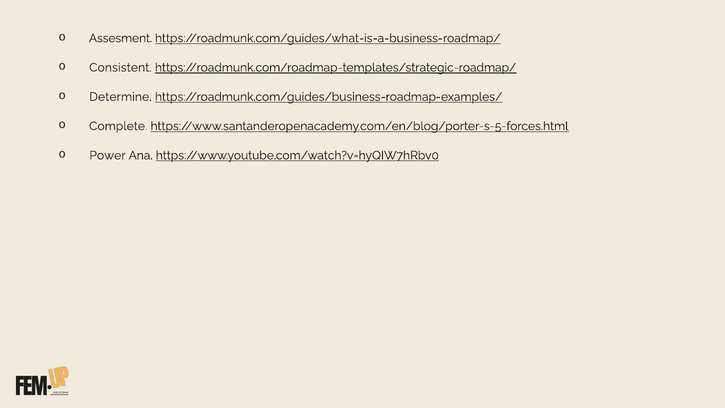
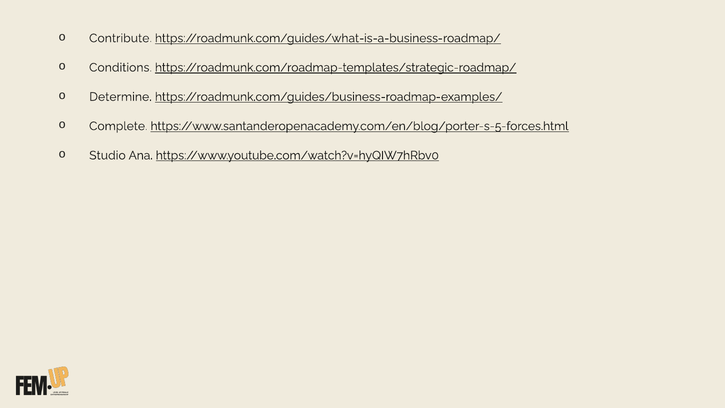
Assesment: Assesment -> Contribute (120, 38)
Consistent: Consistent -> Conditions (120, 67)
Power: Power -> Studio (107, 155)
